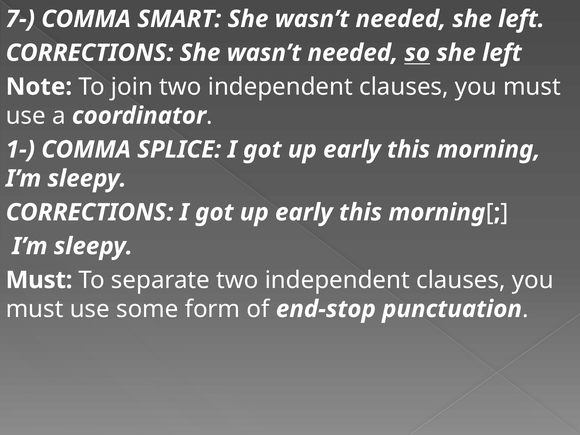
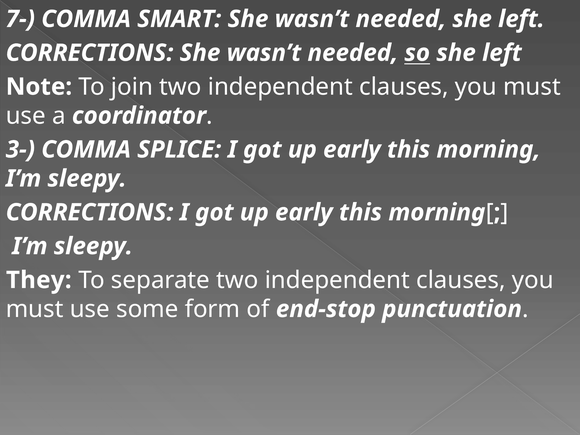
1-: 1- -> 3- (20, 150)
Must: Must -> They (39, 280)
